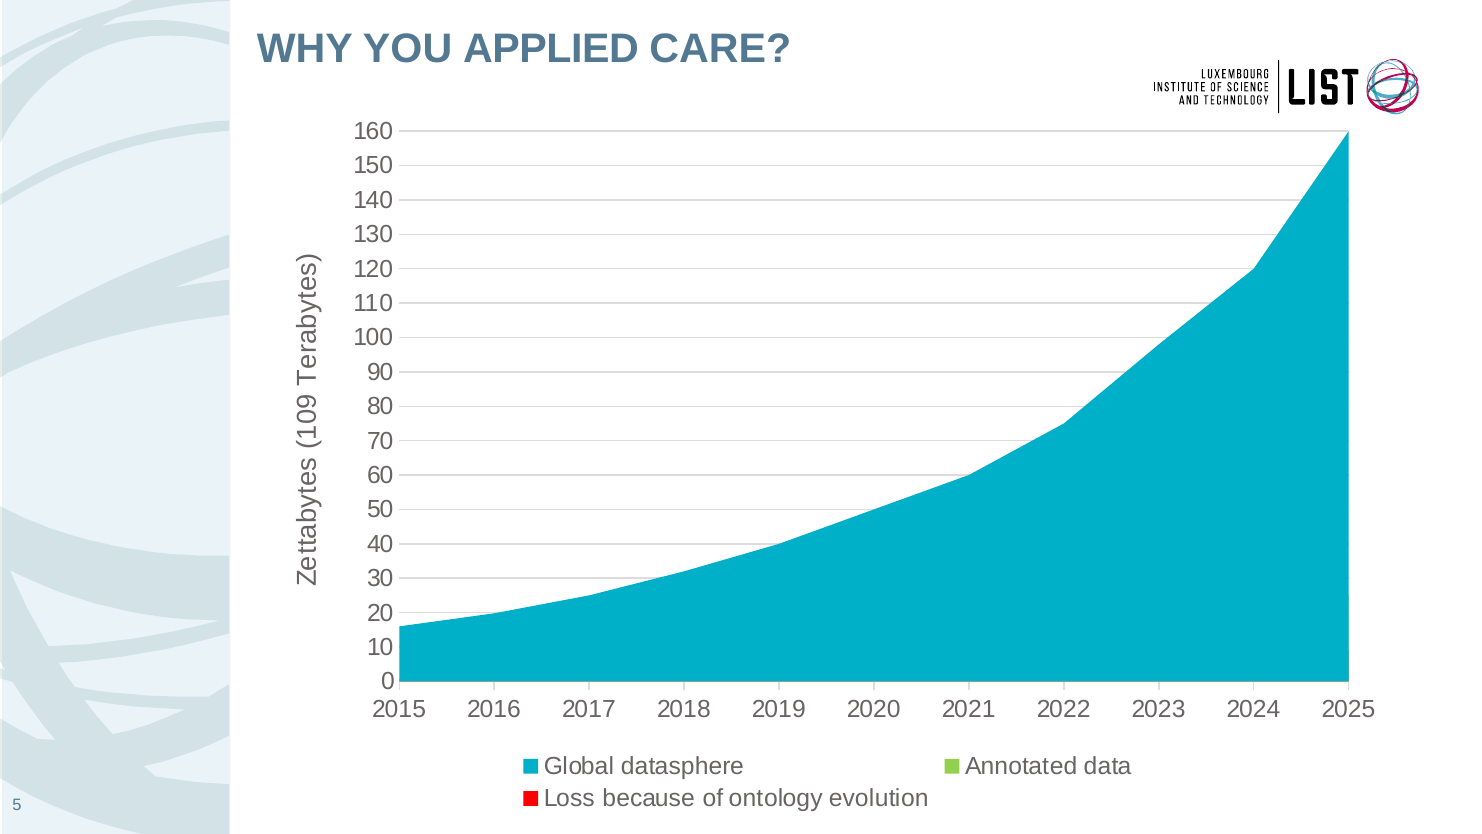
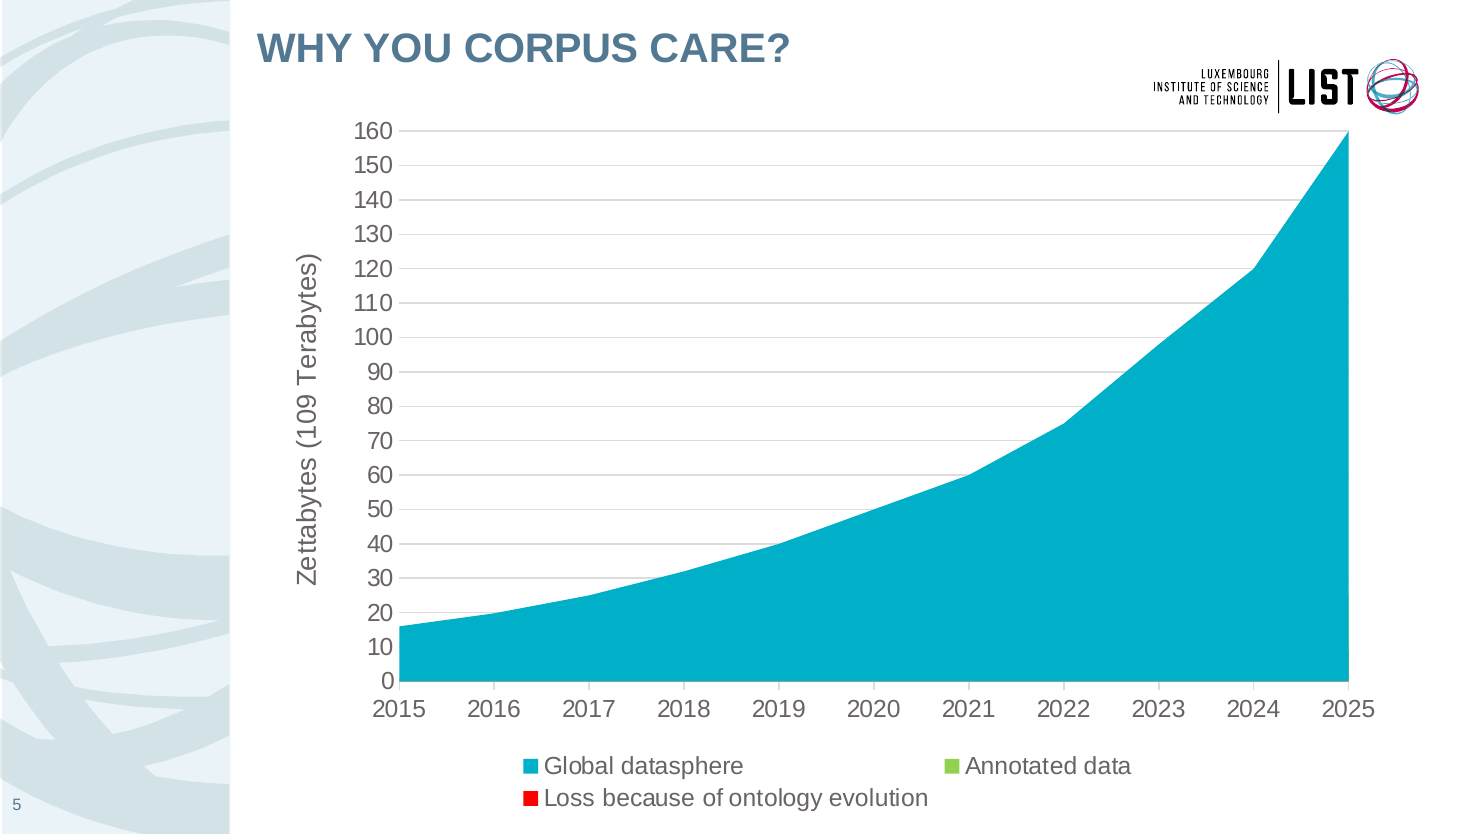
APPLIED: APPLIED -> CORPUS (551, 48)
